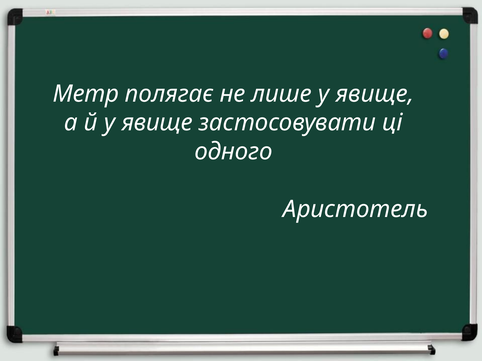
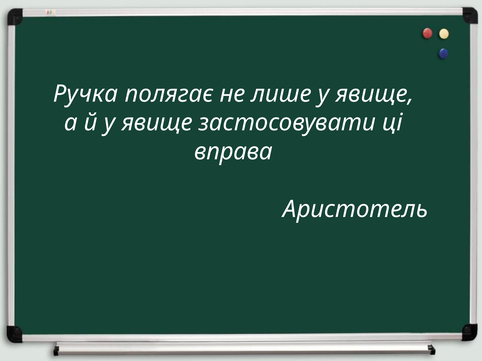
Метр: Метр -> Ручка (86, 94)
одного: одного -> вправа (234, 152)
